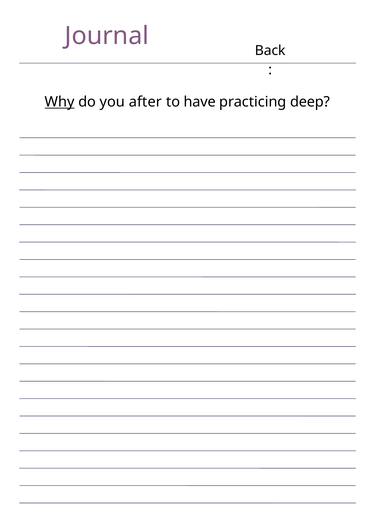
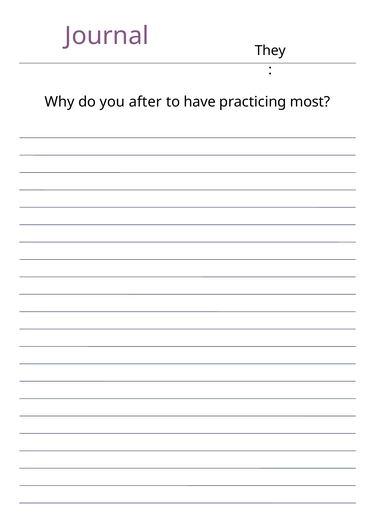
Back: Back -> They (270, 51)
Why underline: present -> none (60, 102)
deep: deep -> most (310, 102)
